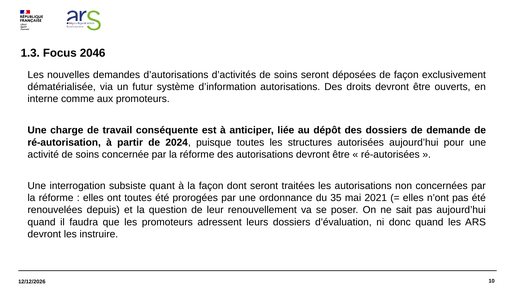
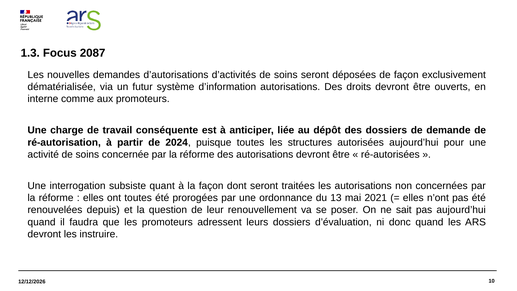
2046: 2046 -> 2087 (93, 53)
35: 35 -> 13 (336, 198)
